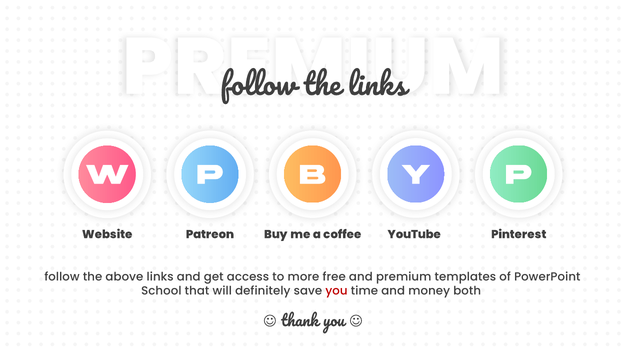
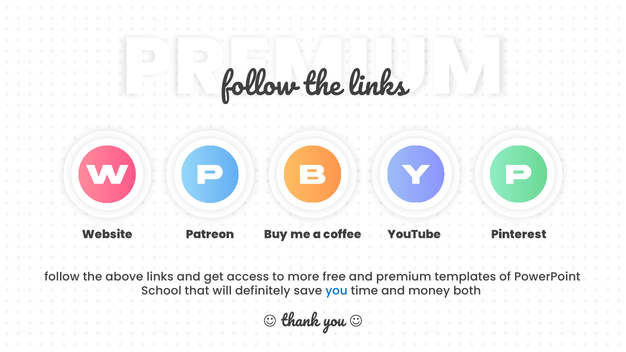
you colour: red -> blue (336, 291)
